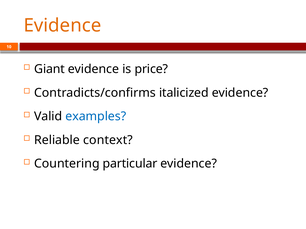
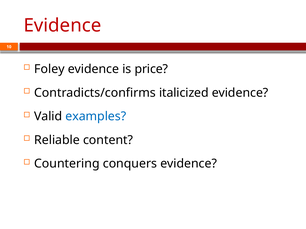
Evidence colour: orange -> red (62, 26)
Giant: Giant -> Foley (49, 69)
context: context -> content (108, 140)
particular: particular -> conquers (130, 164)
